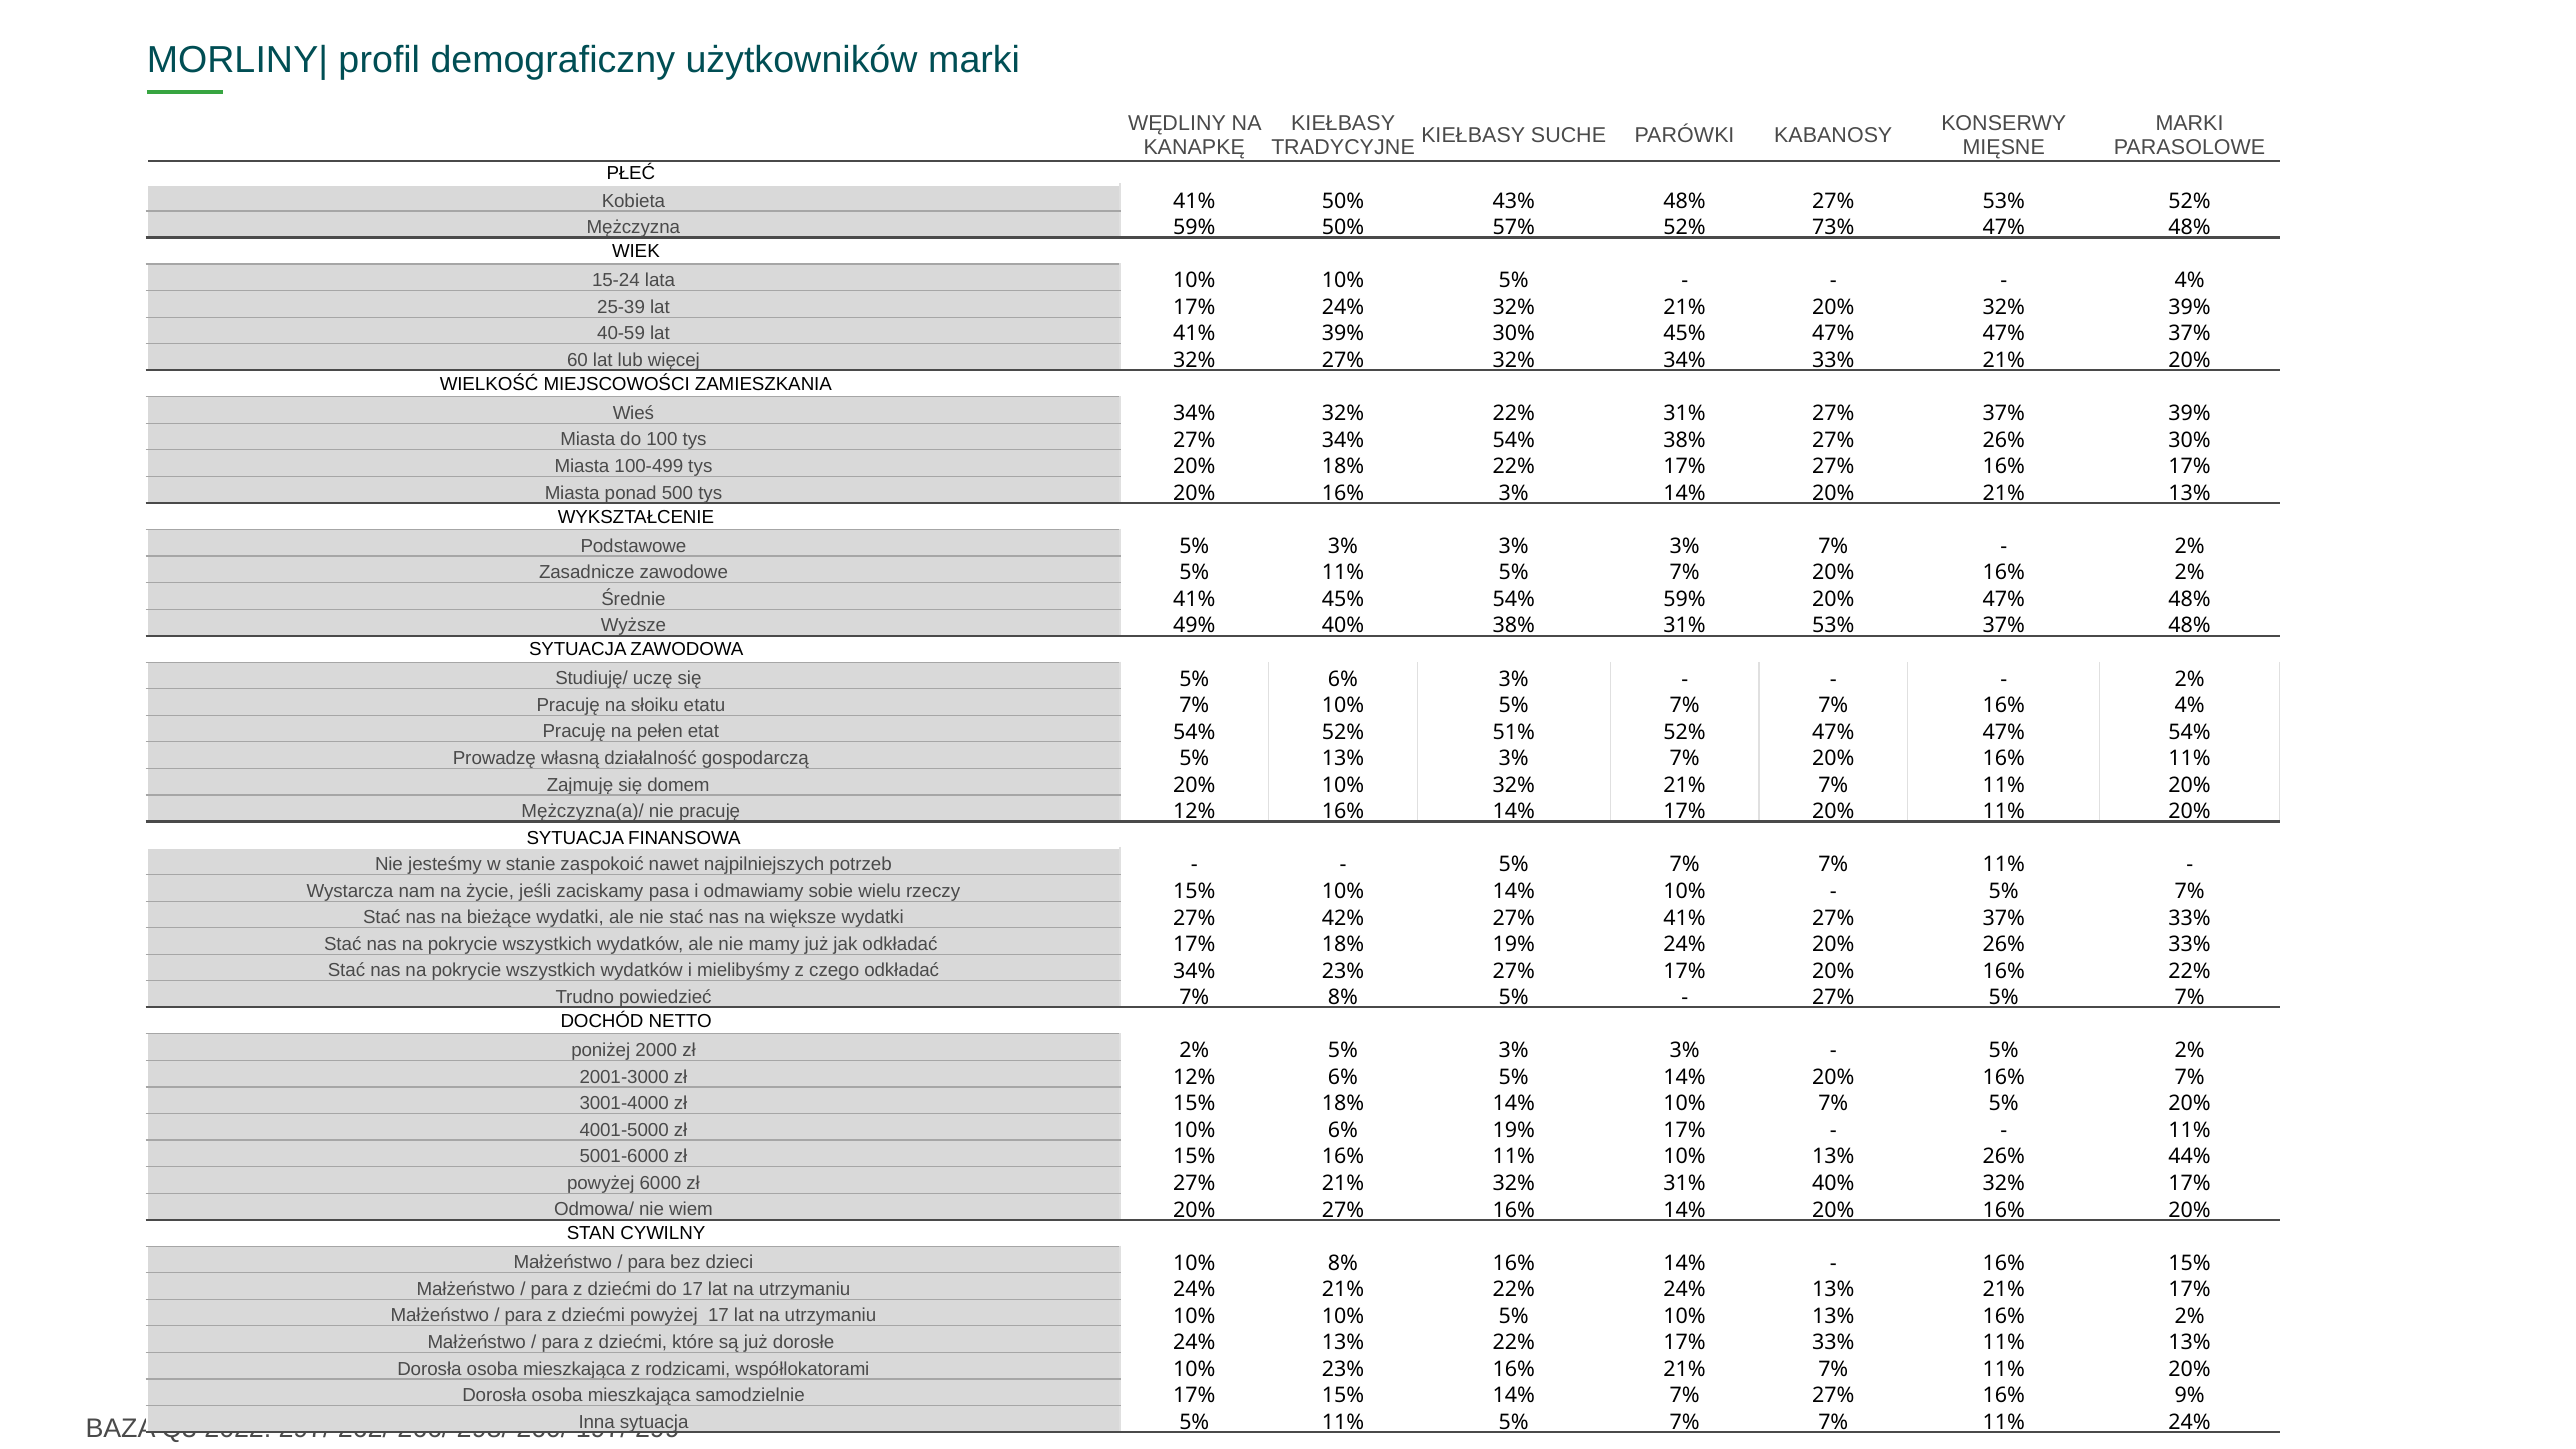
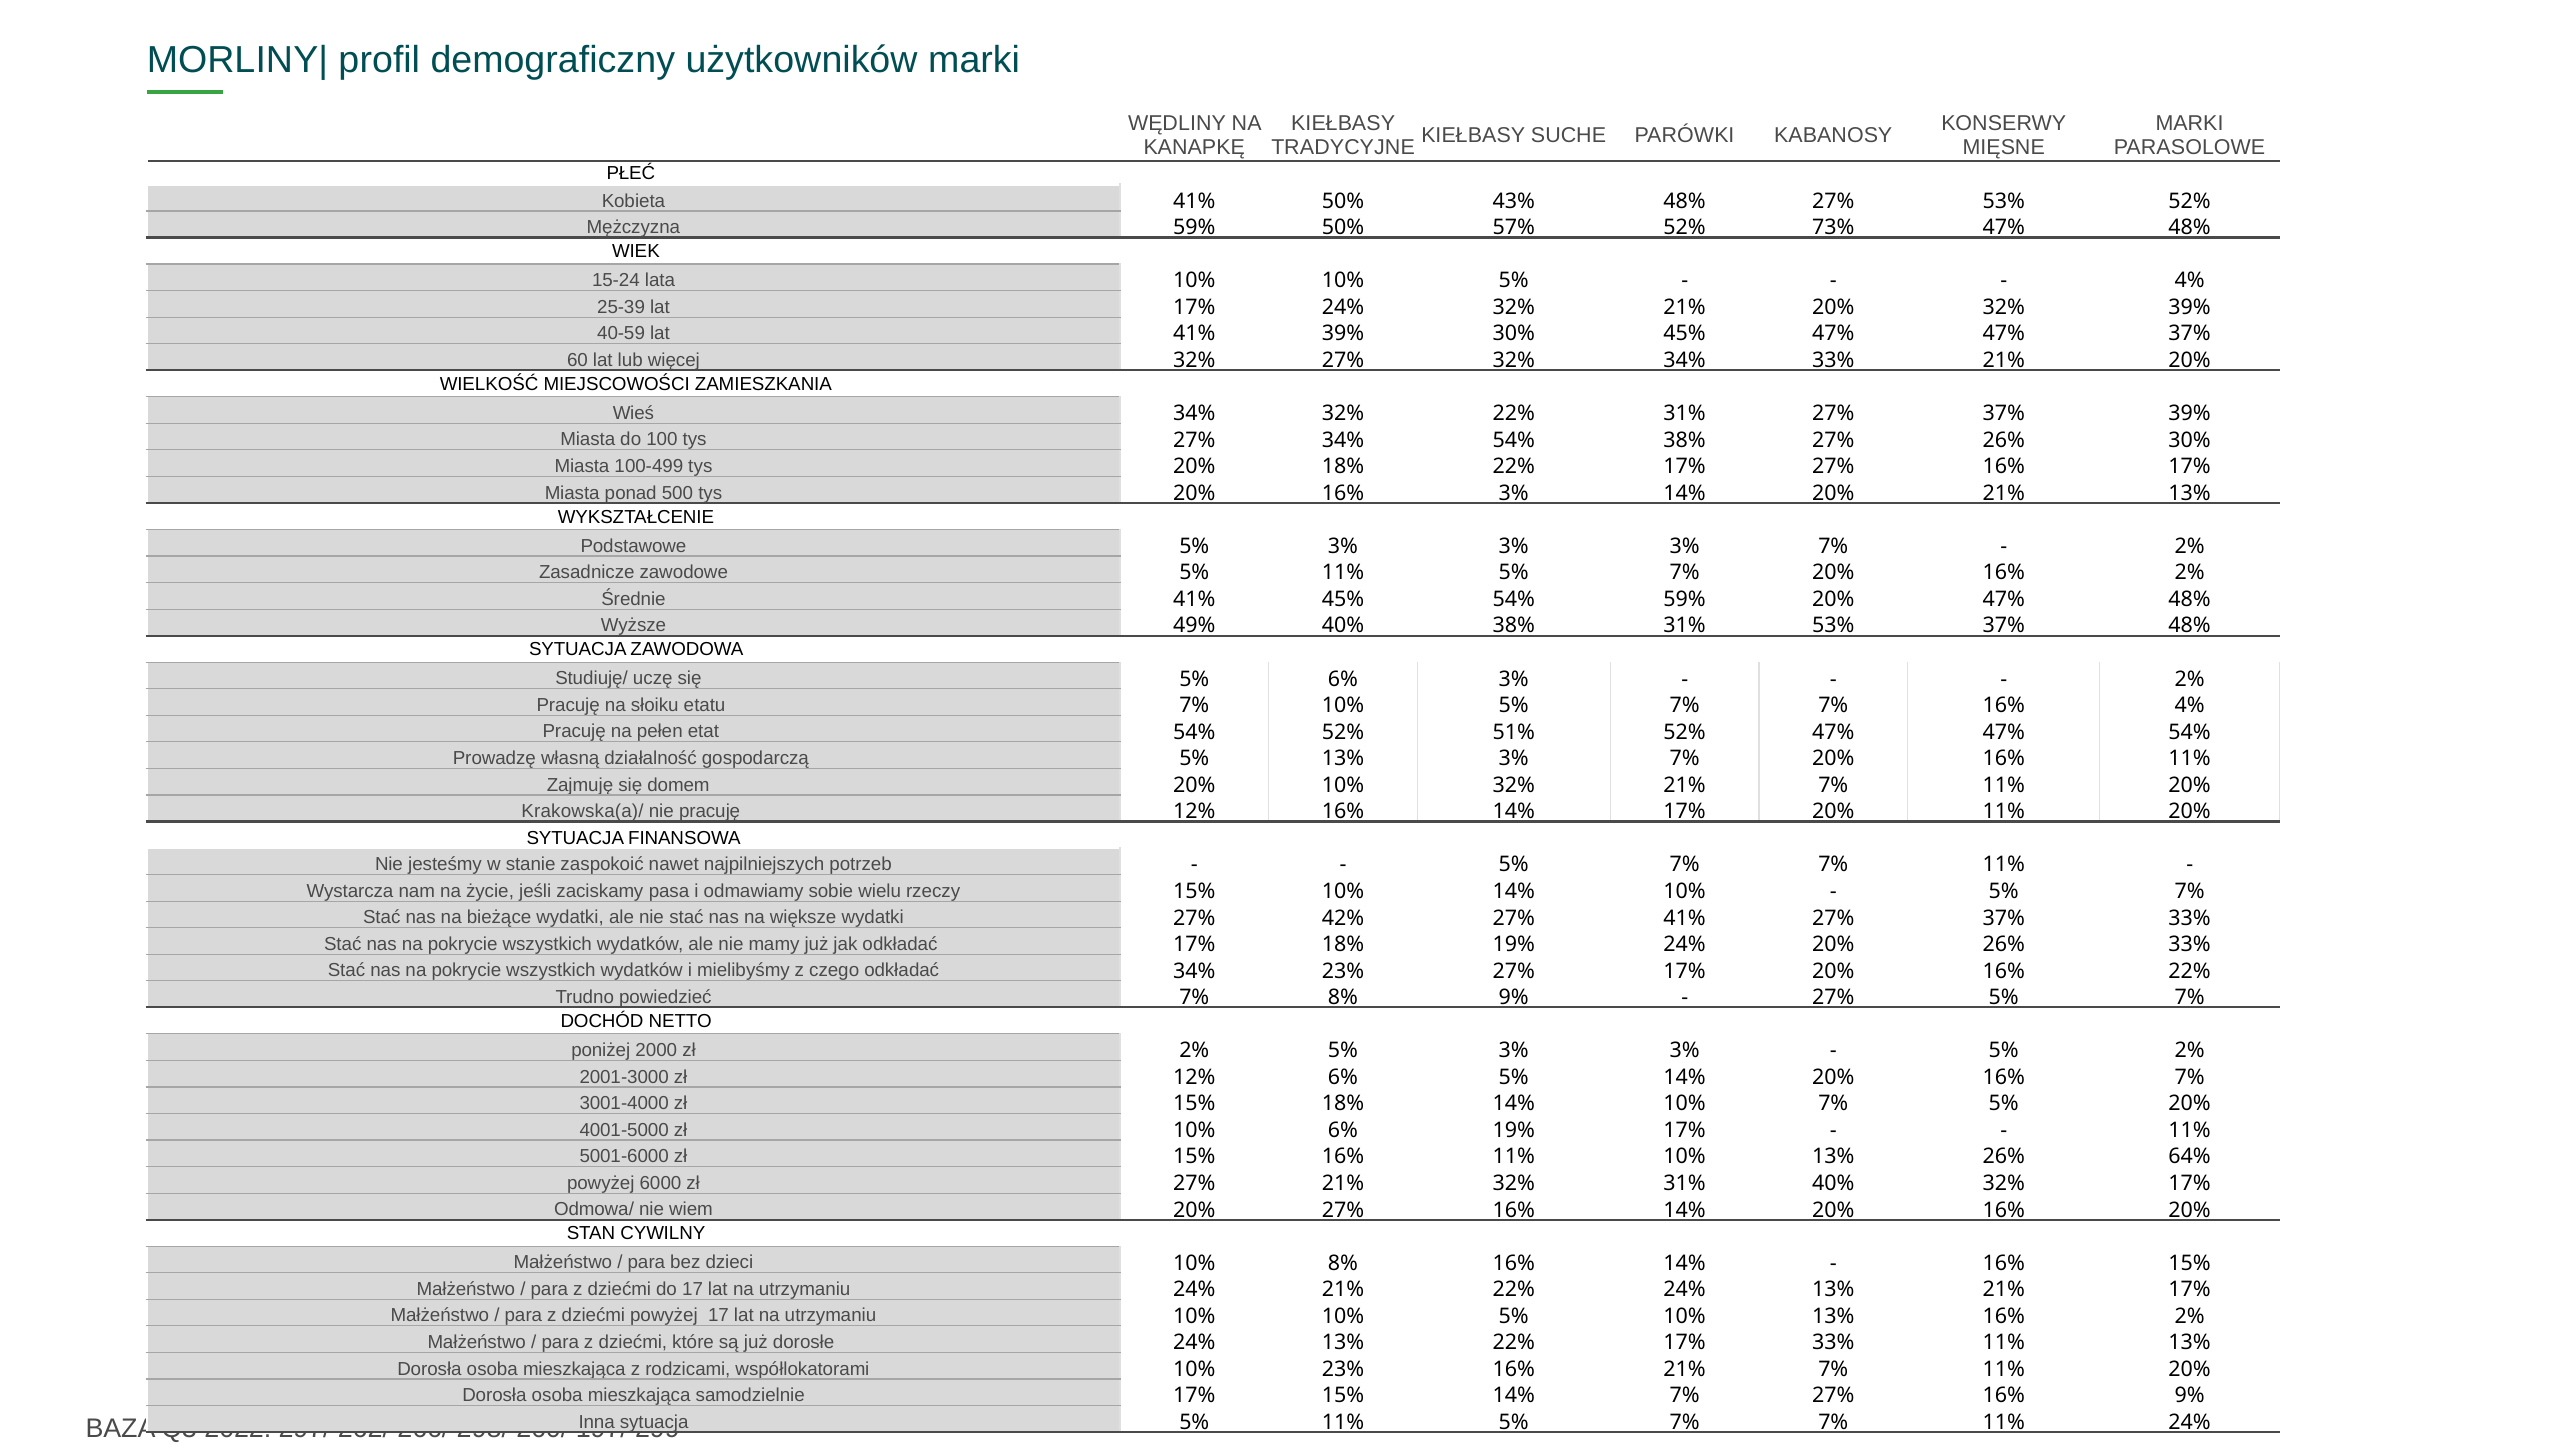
Mężczyzna(a)/: Mężczyzna(a)/ -> Krakowska(a)/ (583, 811)
8% 5%: 5% -> 9% (1514, 998)
44%: 44% -> 64% (2190, 1157)
